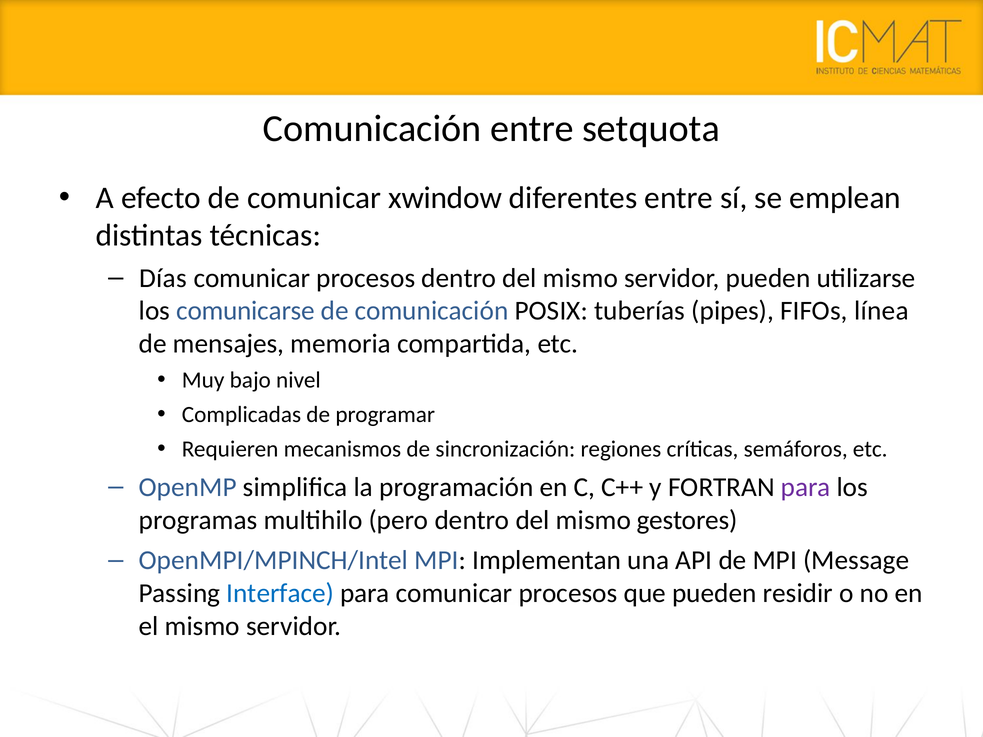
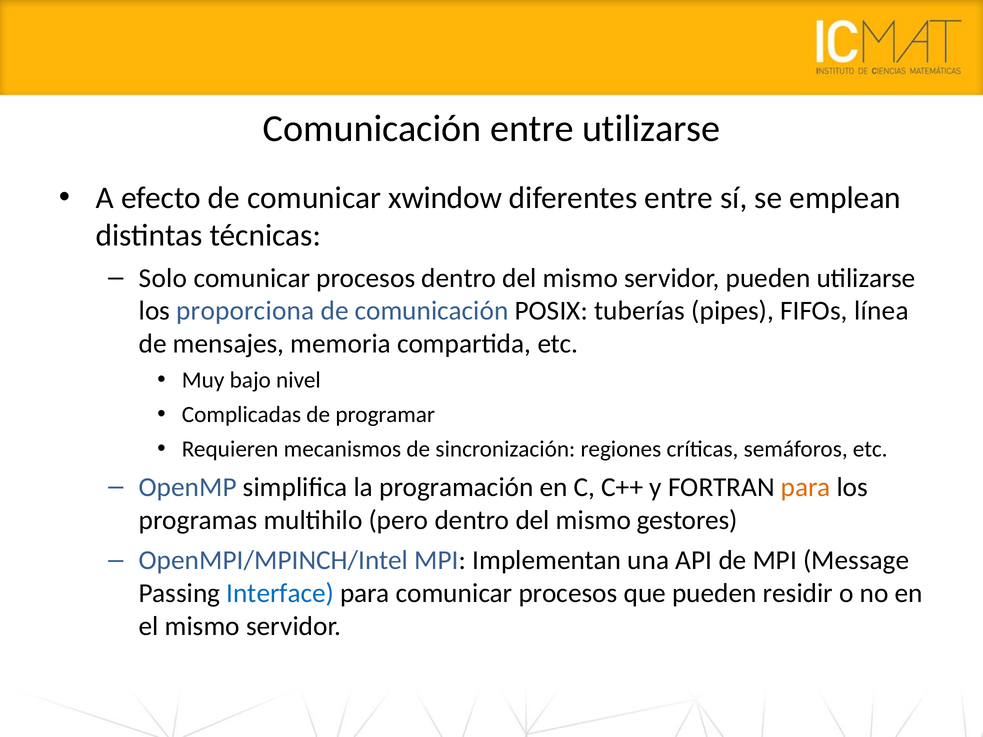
entre setquota: setquota -> utilizarse (651, 129)
Días: Días -> Solo (163, 278)
comunicarse: comunicarse -> proporciona (245, 311)
para colour: purple -> orange (806, 487)
